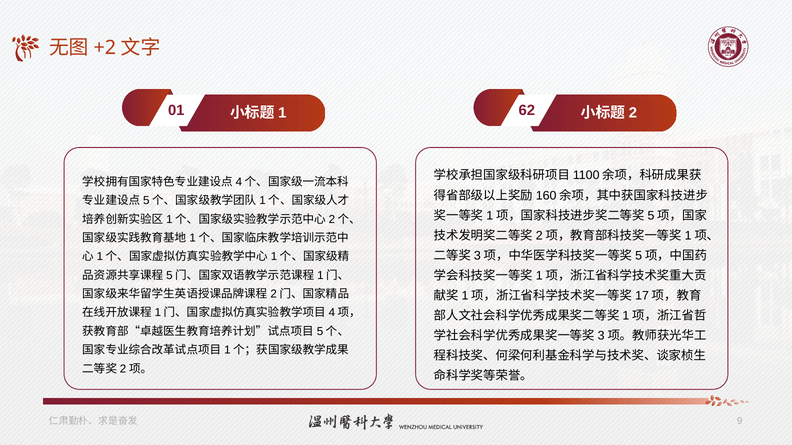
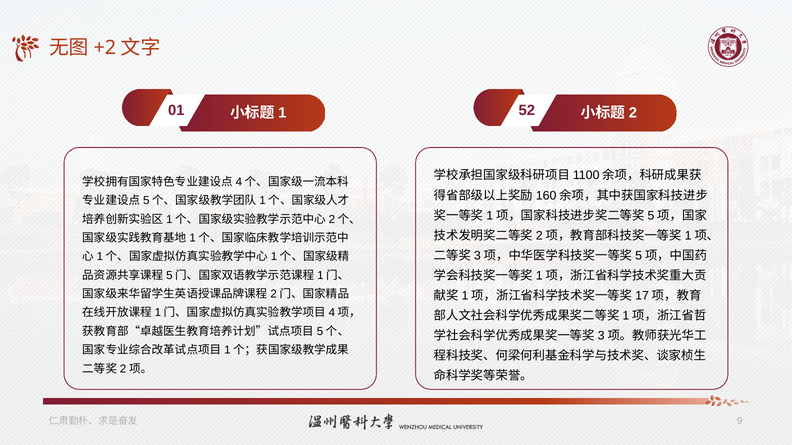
62: 62 -> 52 (527, 110)
